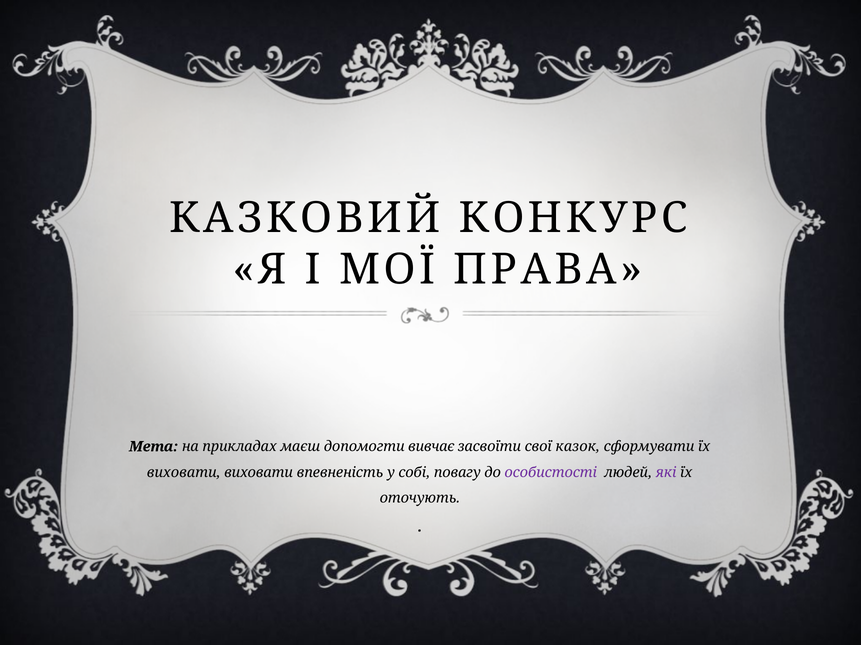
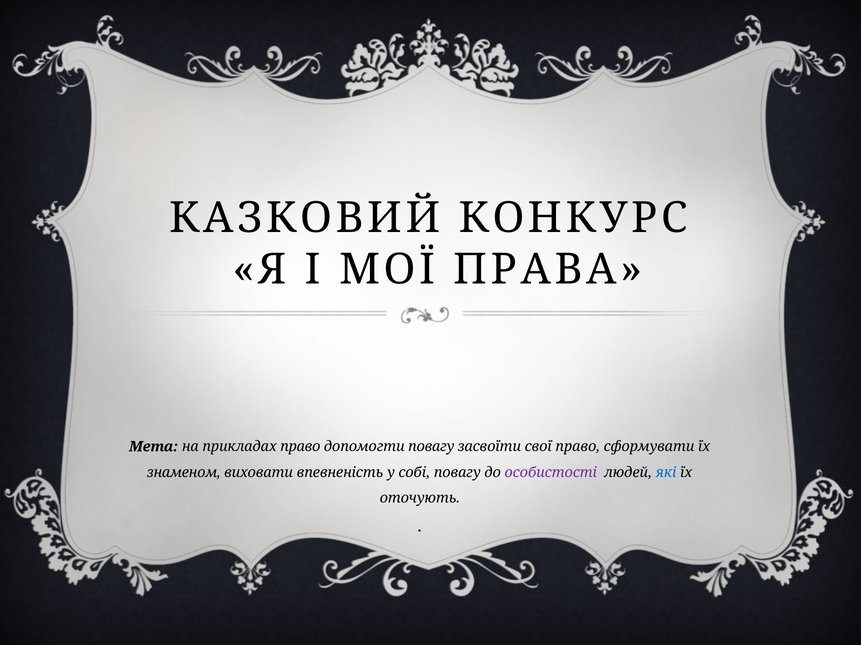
прикладах маєш: маєш -> право (300, 447)
допомогти вивчає: вивчає -> повагу (431, 447)
свої казок: казок -> право (578, 447)
виховати: виховати -> знаменом (184, 473)
які colour: purple -> blue (666, 473)
